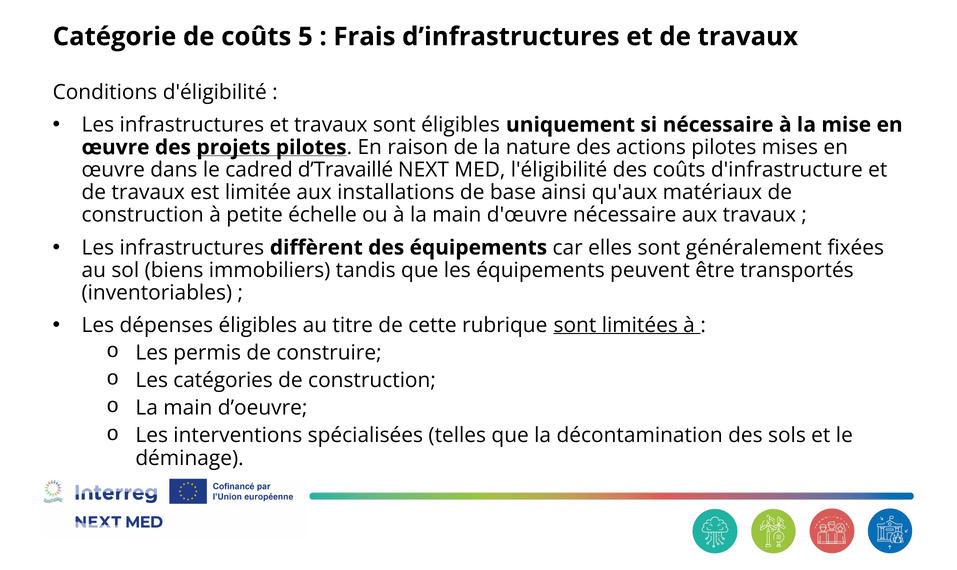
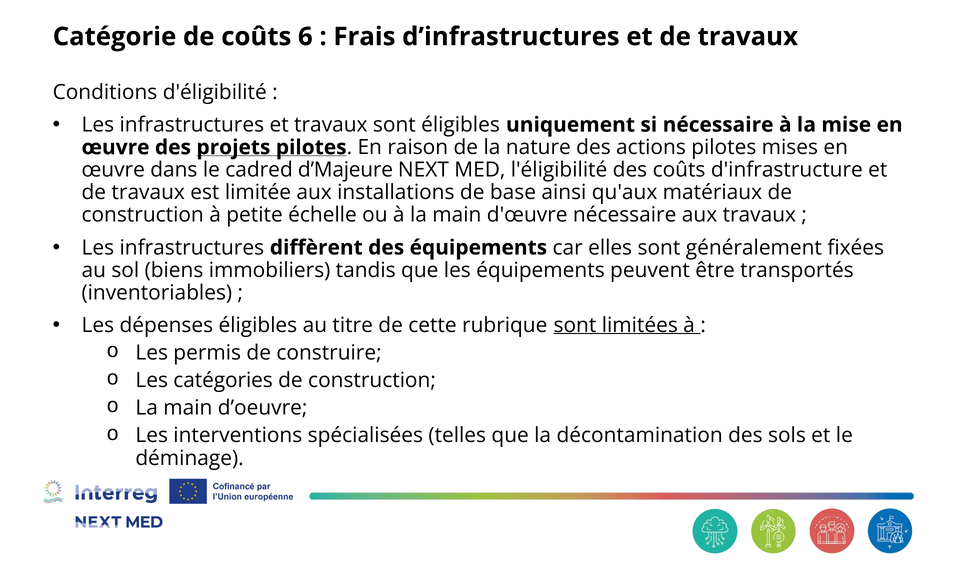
5: 5 -> 6 (305, 37)
d’Travaillé: d’Travaillé -> d’Majeure (345, 170)
